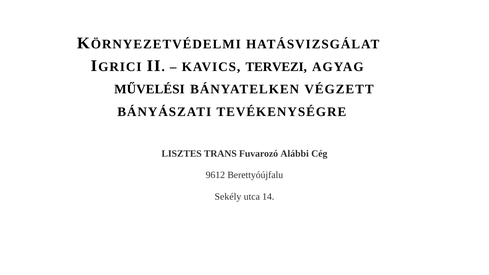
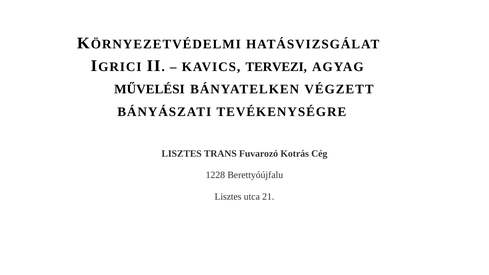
Alábbi: Alábbi -> Kotrás (295, 154)
9612: 9612 -> 1228 (215, 175)
Sekély: Sekély -> Lisztes (228, 197)
14: 14 -> 21 (268, 197)
